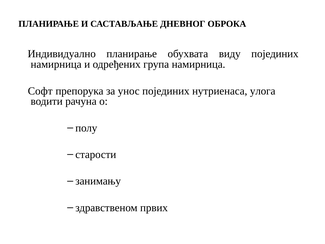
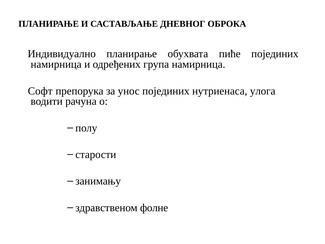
виду: виду -> пиће (230, 54)
првих: првих -> фолне (154, 208)
